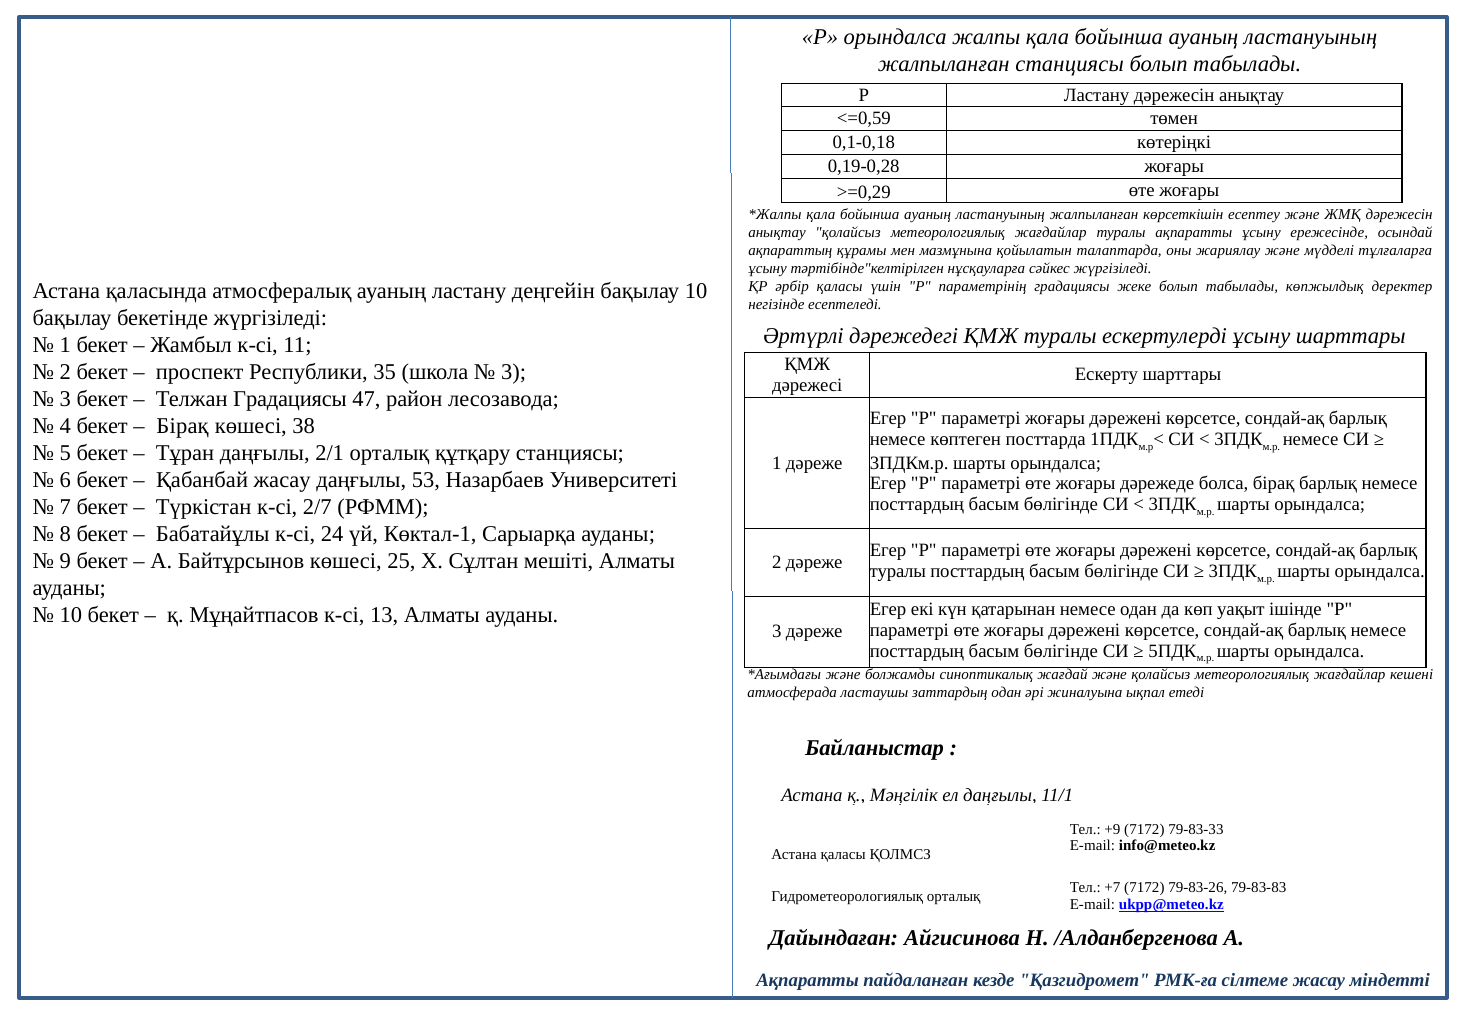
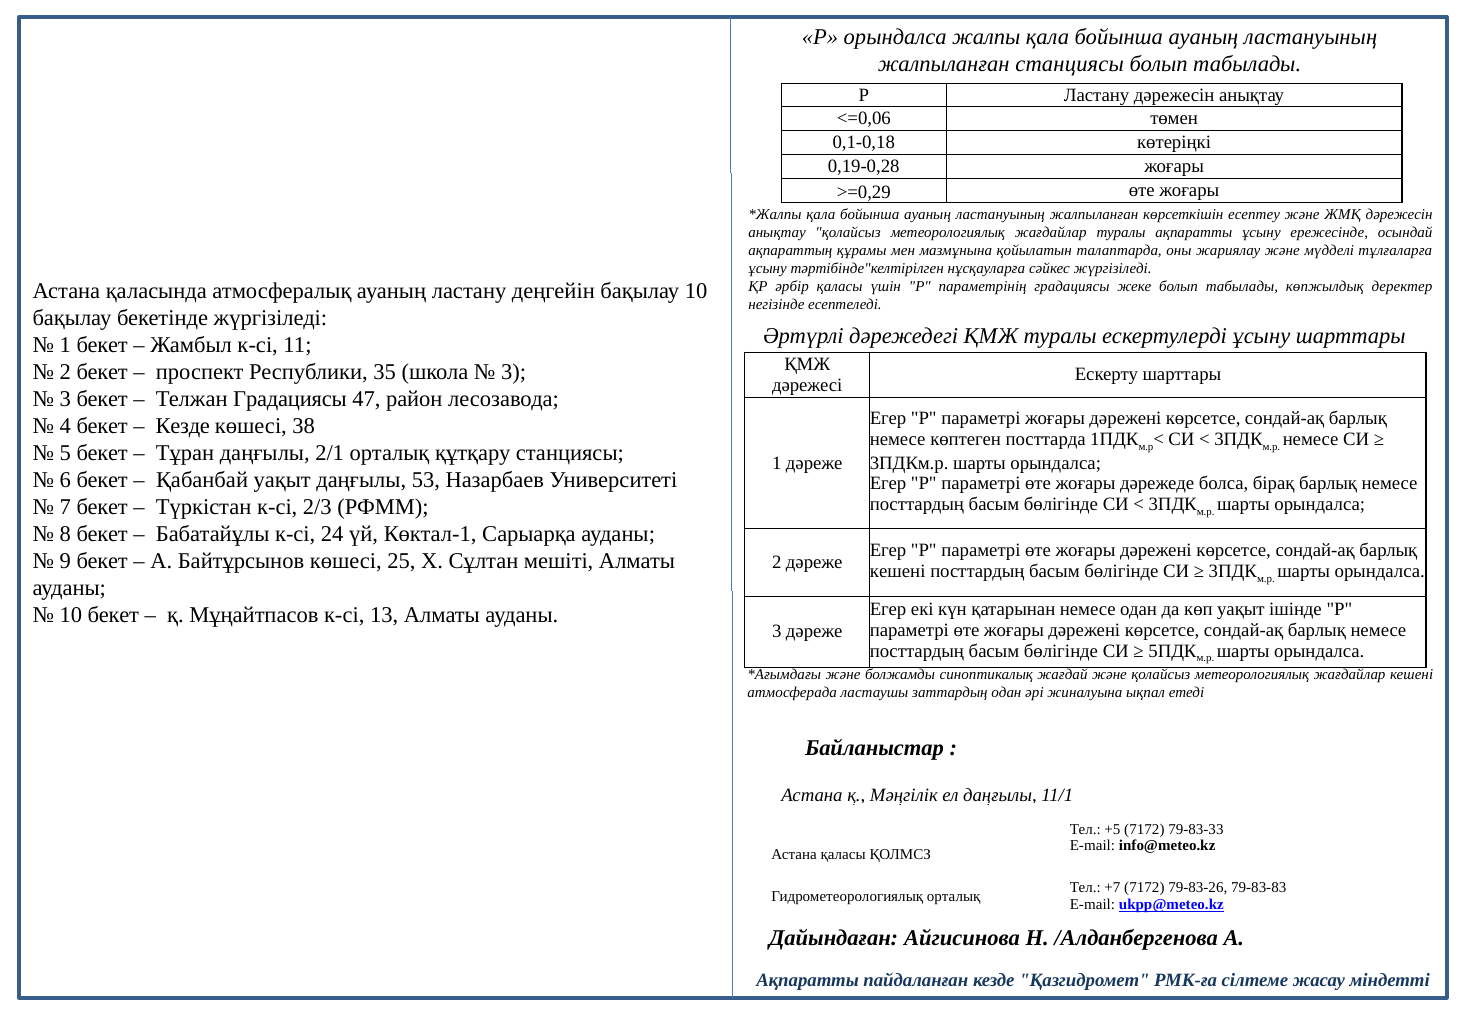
<=0,59: <=0,59 -> <=0,06 (864, 118)
Бірақ: Бірақ -> Кезде (183, 426)
Қабанбай жасау: жасау -> уақыт (282, 480)
2/7: 2/7 -> 2/3 (317, 507)
туралы: туралы -> кешені (898, 571)
+9: +9 -> +5 (1112, 829)
